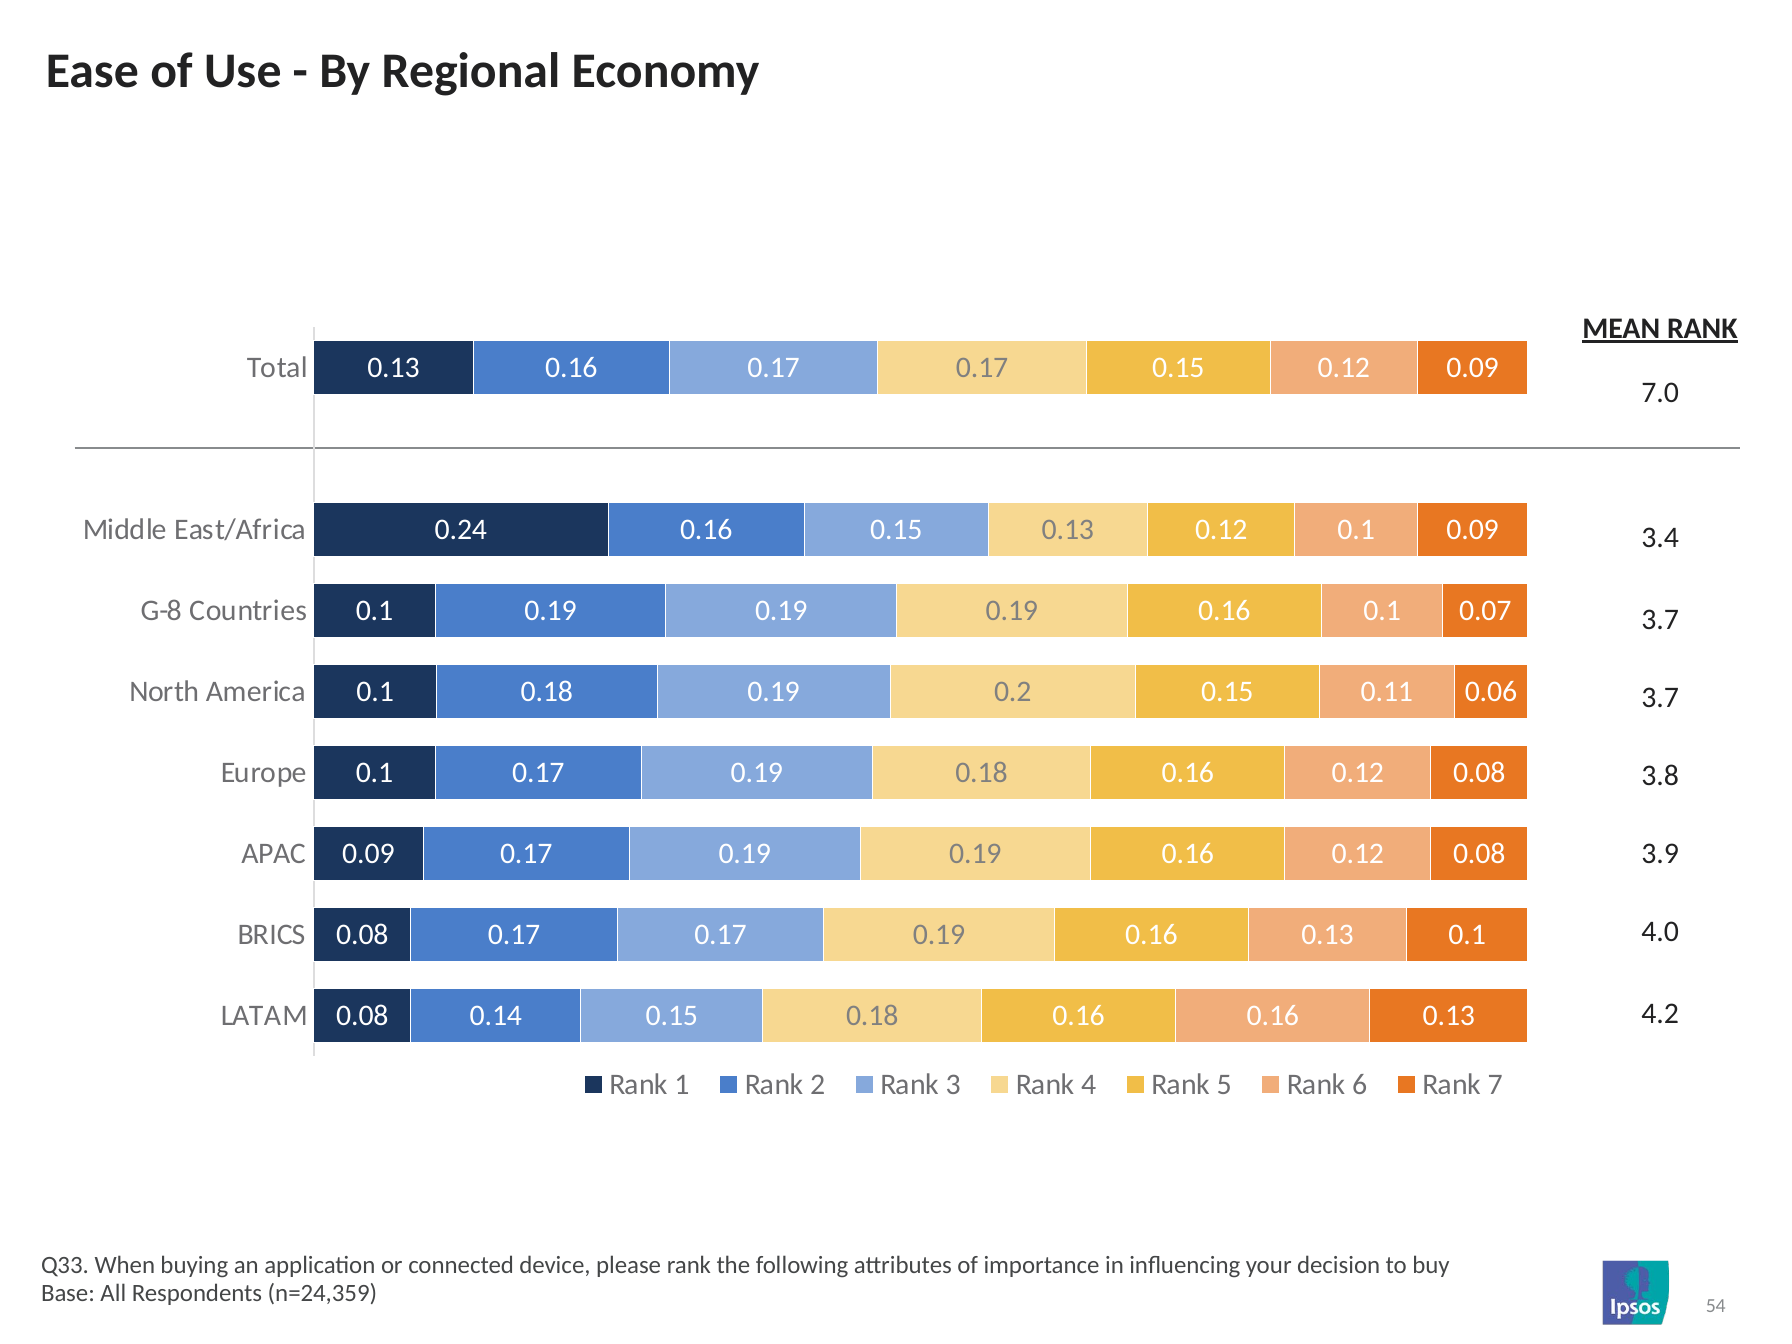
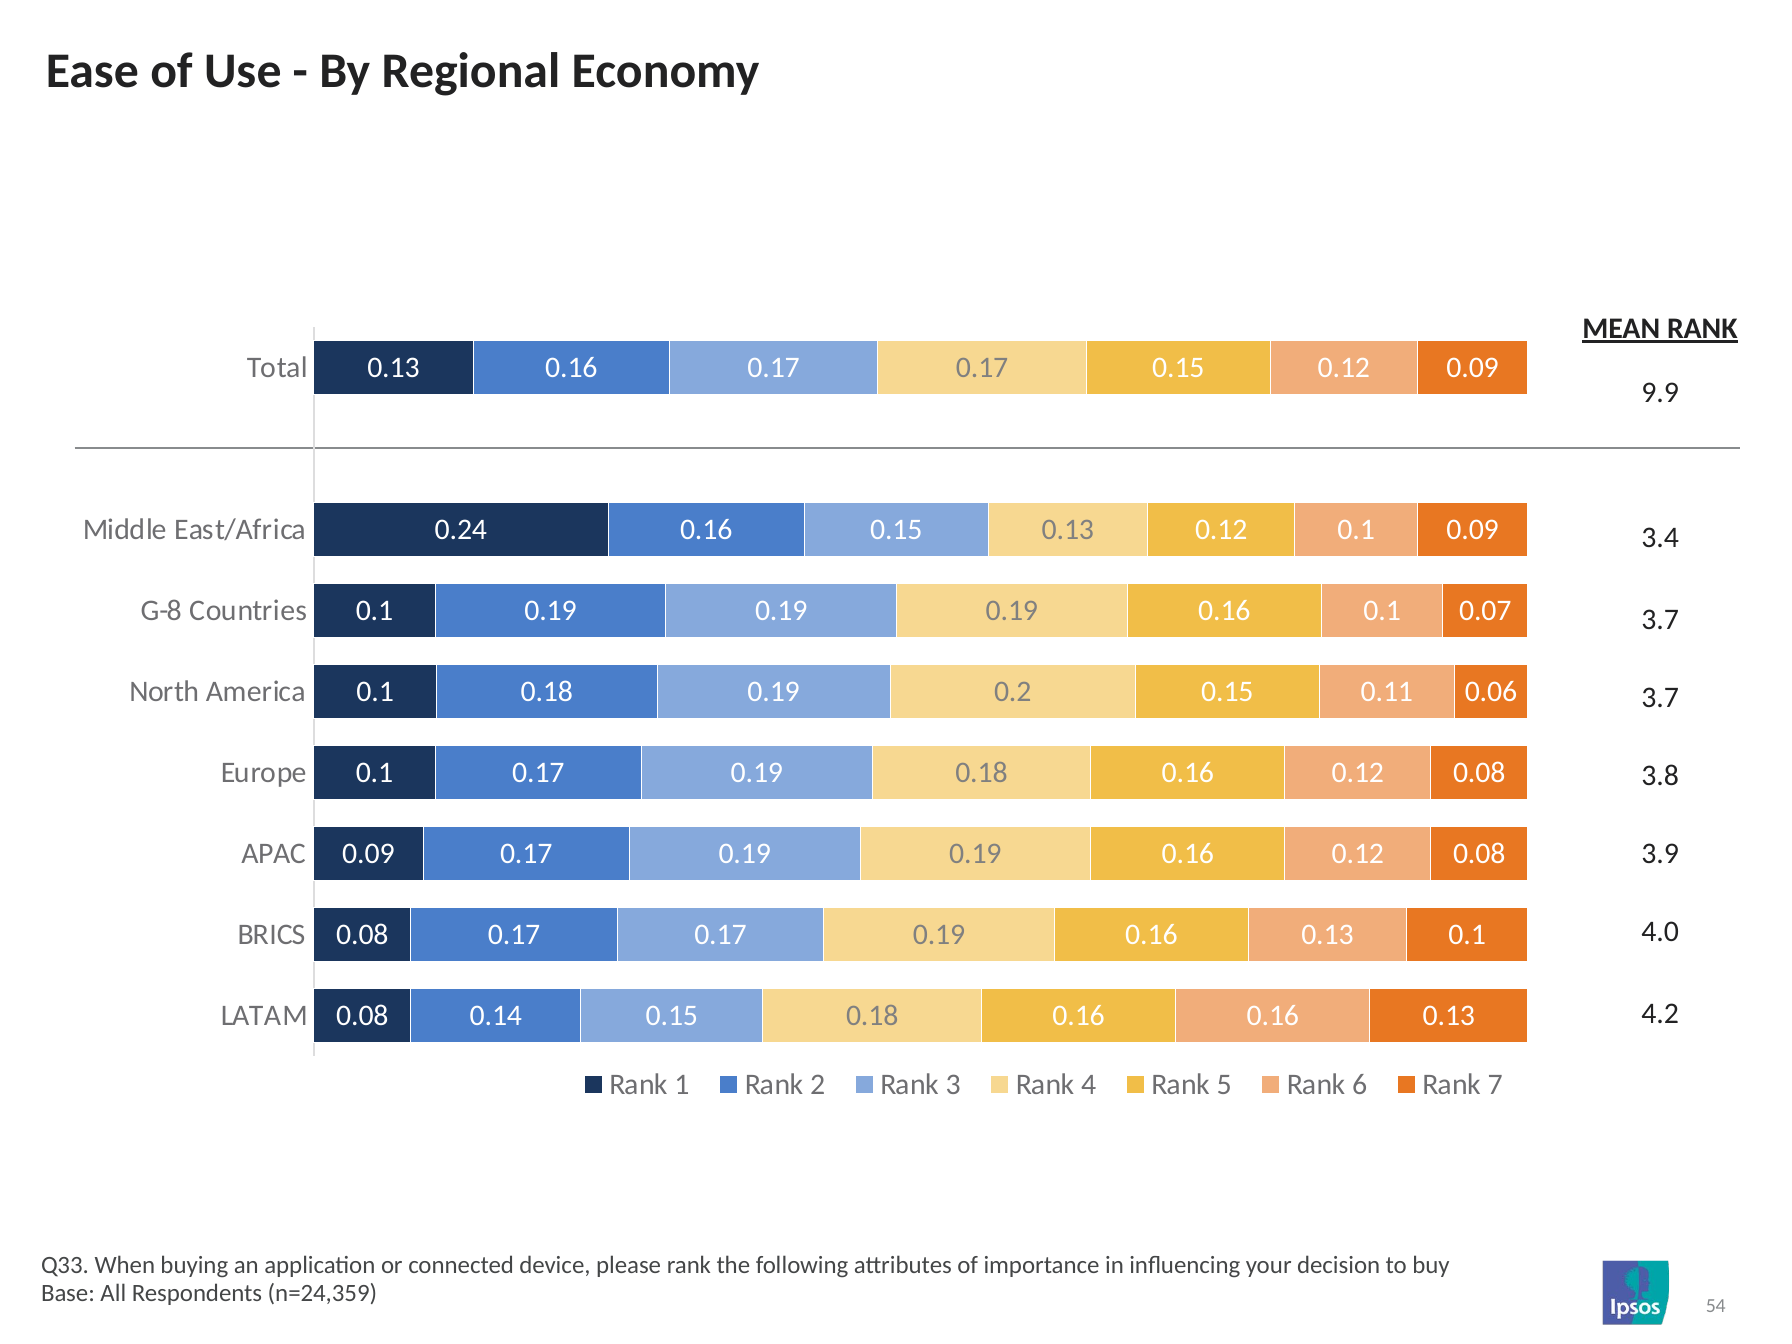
7.0: 7.0 -> 9.9 (1660, 392)
